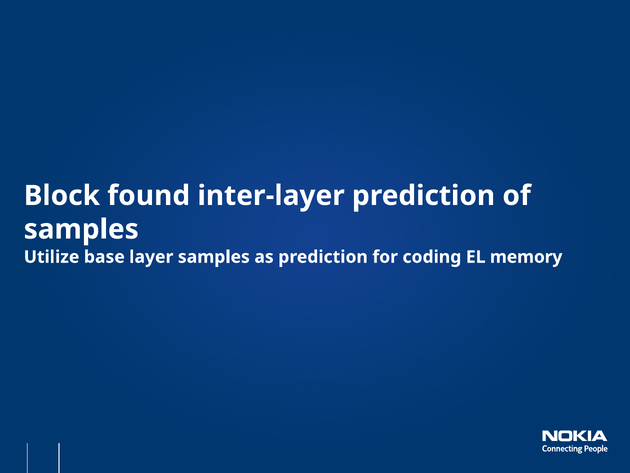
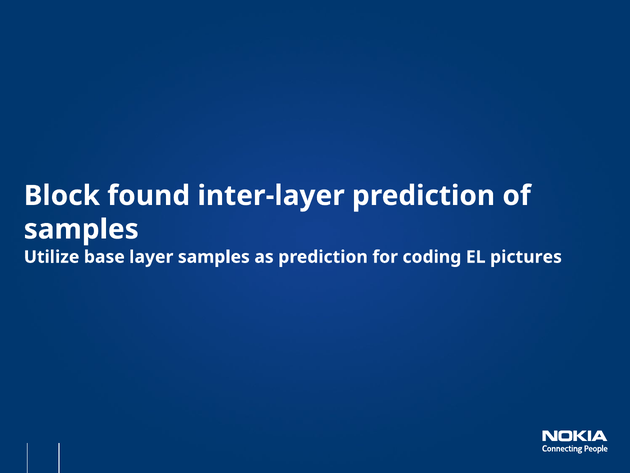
memory: memory -> pictures (526, 257)
